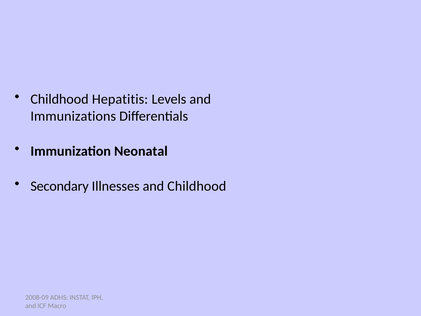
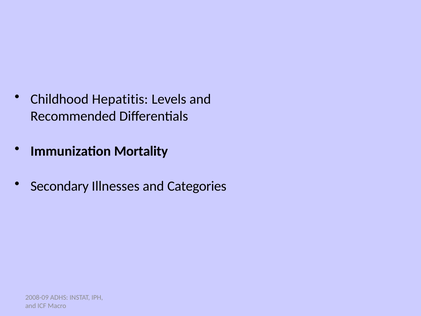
Immunizations: Immunizations -> Recommended (73, 116)
Neonatal: Neonatal -> Mortality (141, 151)
and Childhood: Childhood -> Categories (197, 186)
